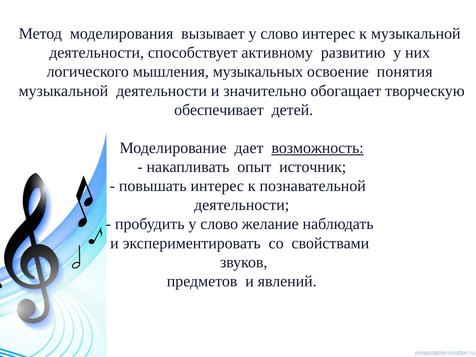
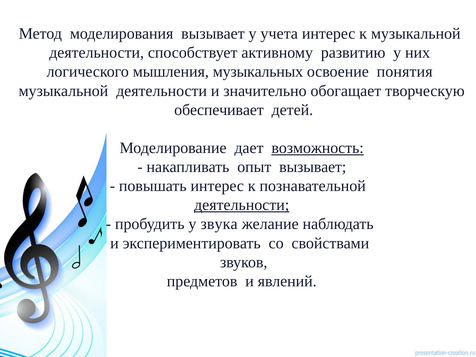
вызывает у слово: слово -> учета (279, 34)
опыт источник: источник -> вызывает (313, 167)
деятельности underline: none -> present (242, 205)
пробудить у слово: слово -> звука (219, 224)
